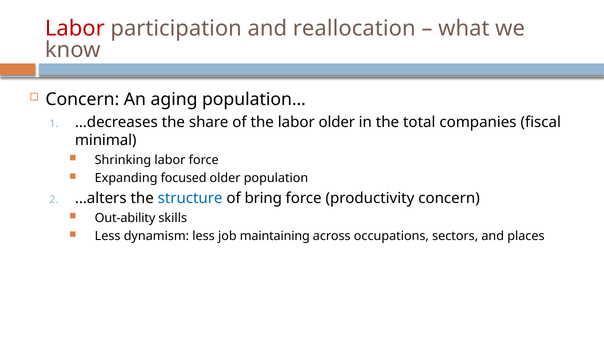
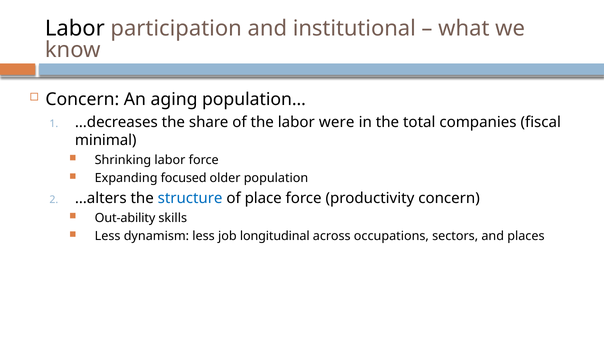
Labor colour: red -> black (75, 29)
reallocation: reallocation -> institutional (354, 29)
labor older: older -> were (337, 122)
bring: bring -> place (263, 198)
maintaining: maintaining -> longitudinal (275, 236)
